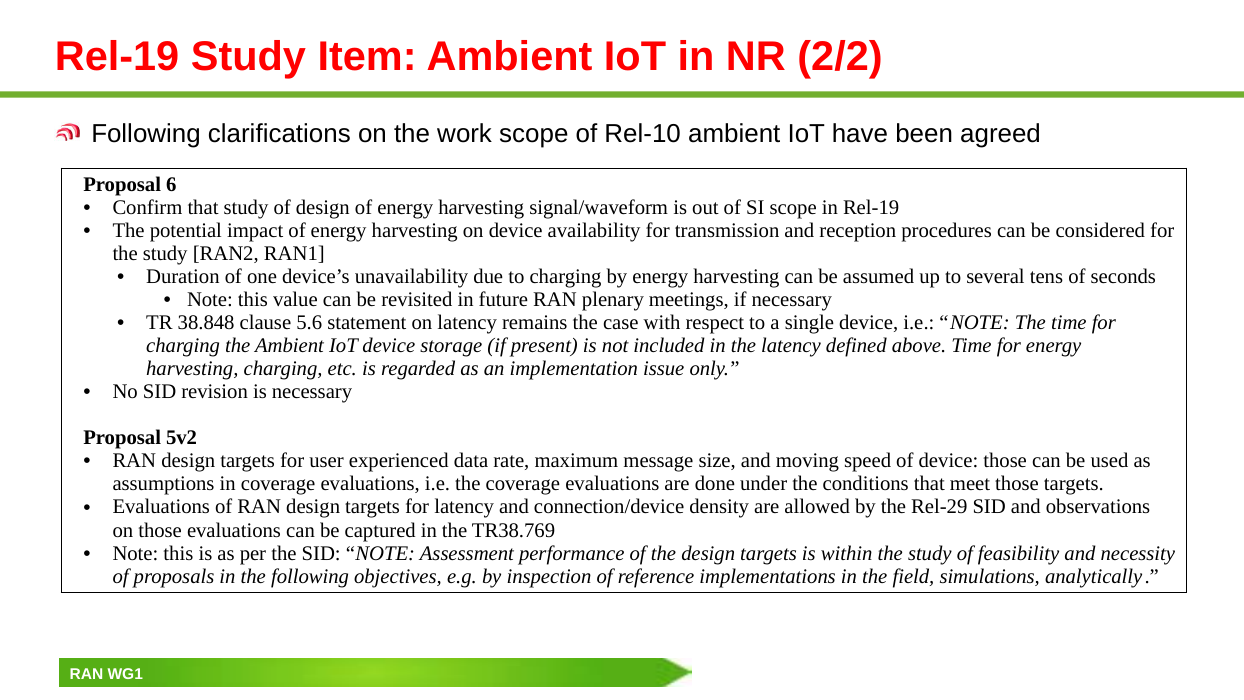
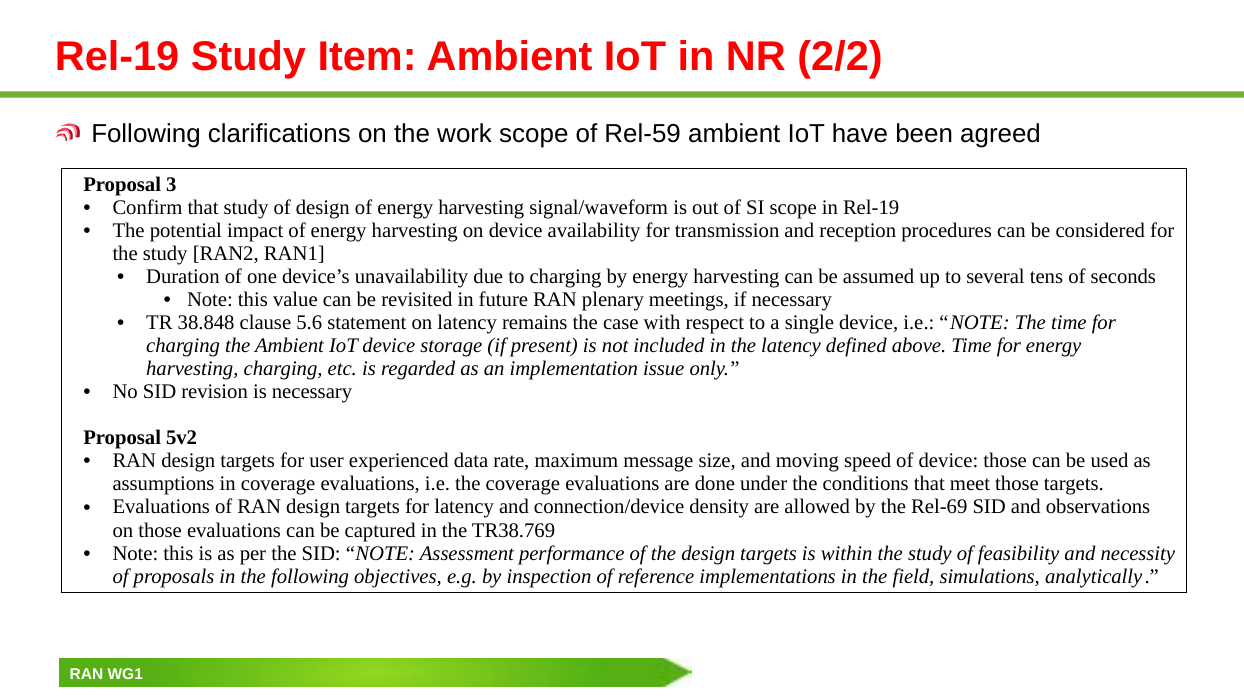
Rel-10: Rel-10 -> Rel-59 (643, 134)
6: 6 -> 3 (171, 185)
Rel-29: Rel-29 -> Rel-69 (939, 507)
